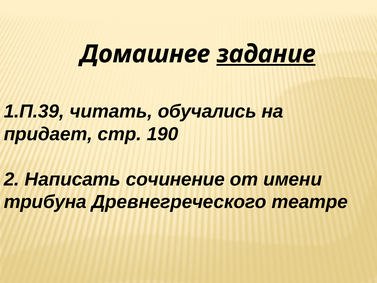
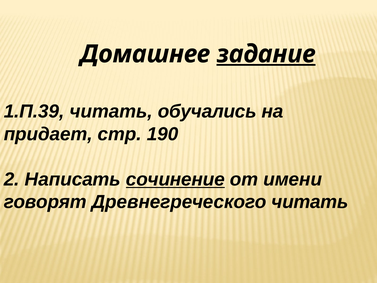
сочинение underline: none -> present (175, 179)
трибуна: трибуна -> говорят (45, 202)
Древнегреческого театре: театре -> читать (310, 202)
